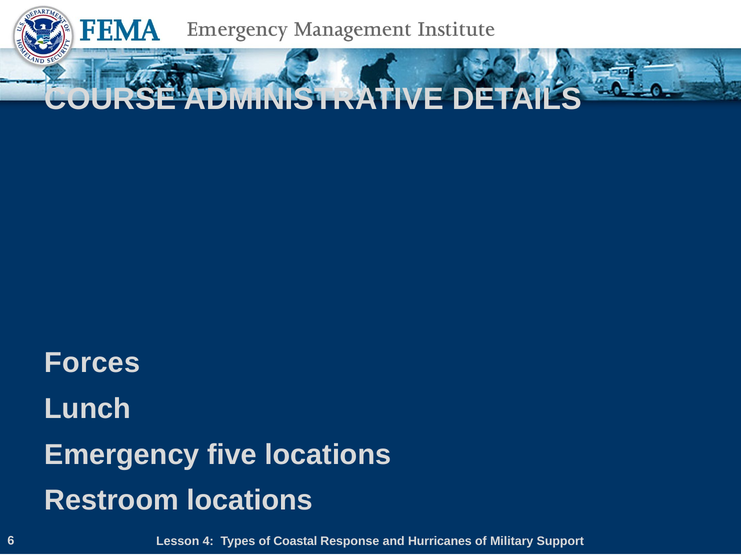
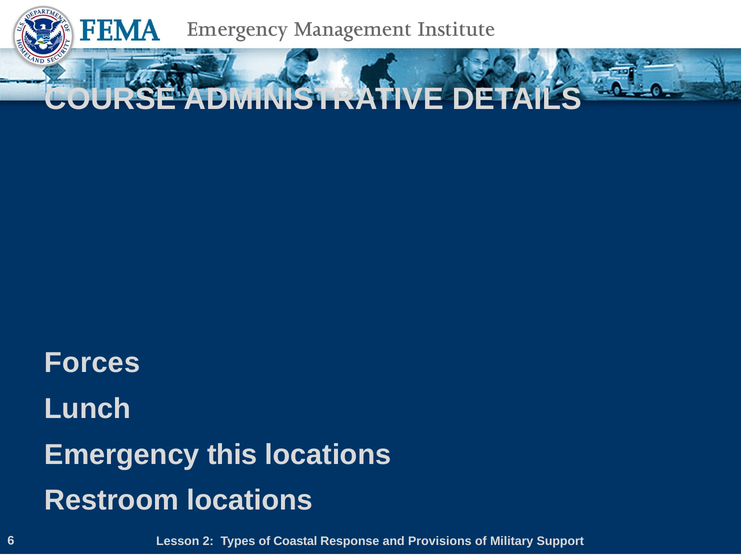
five: five -> this (232, 455)
4: 4 -> 2 (208, 542)
Hurricanes: Hurricanes -> Provisions (440, 542)
